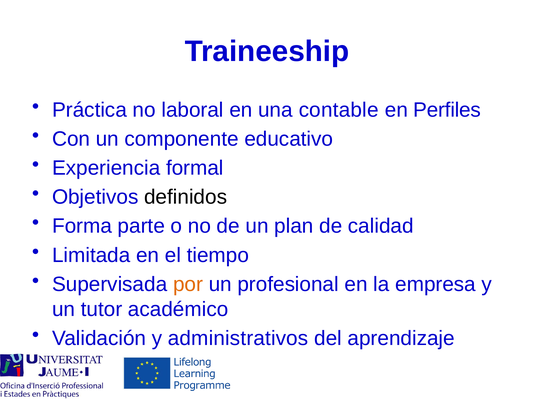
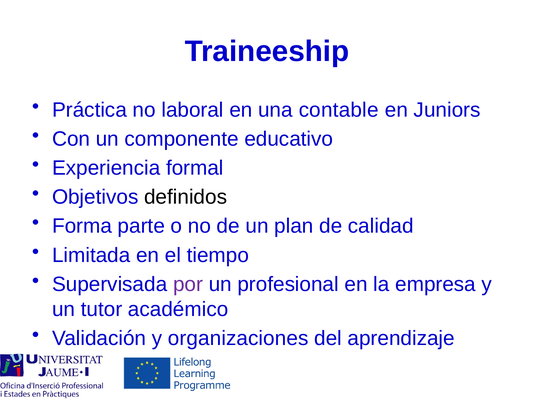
Perfiles: Perfiles -> Juniors (447, 110)
por colour: orange -> purple (188, 285)
administrativos: administrativos -> organizaciones (238, 339)
